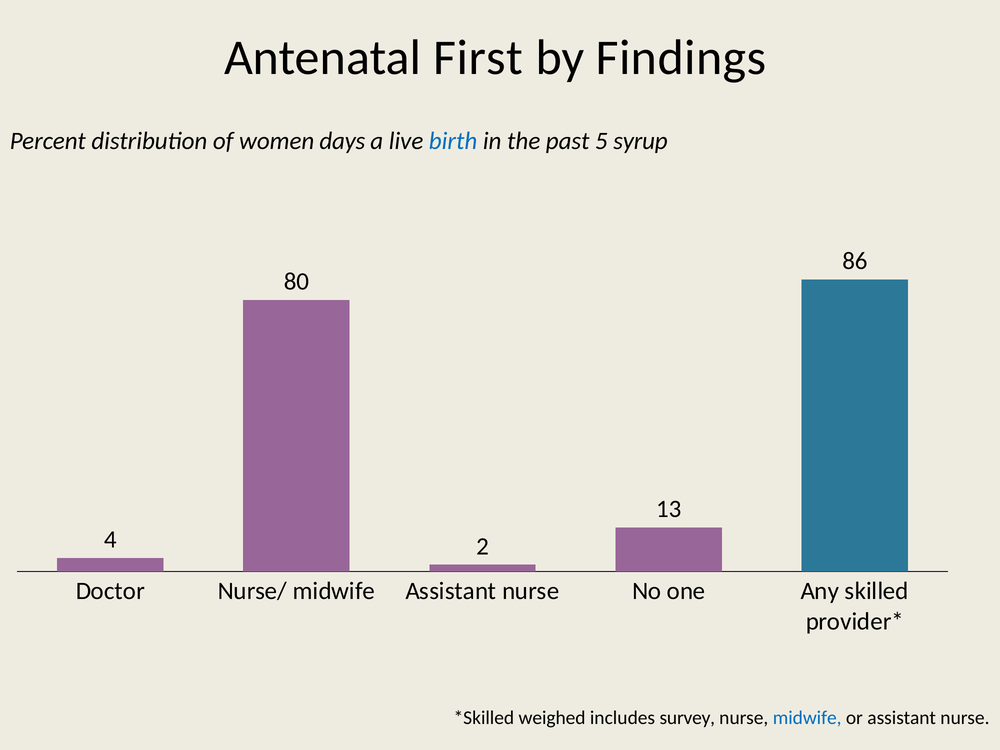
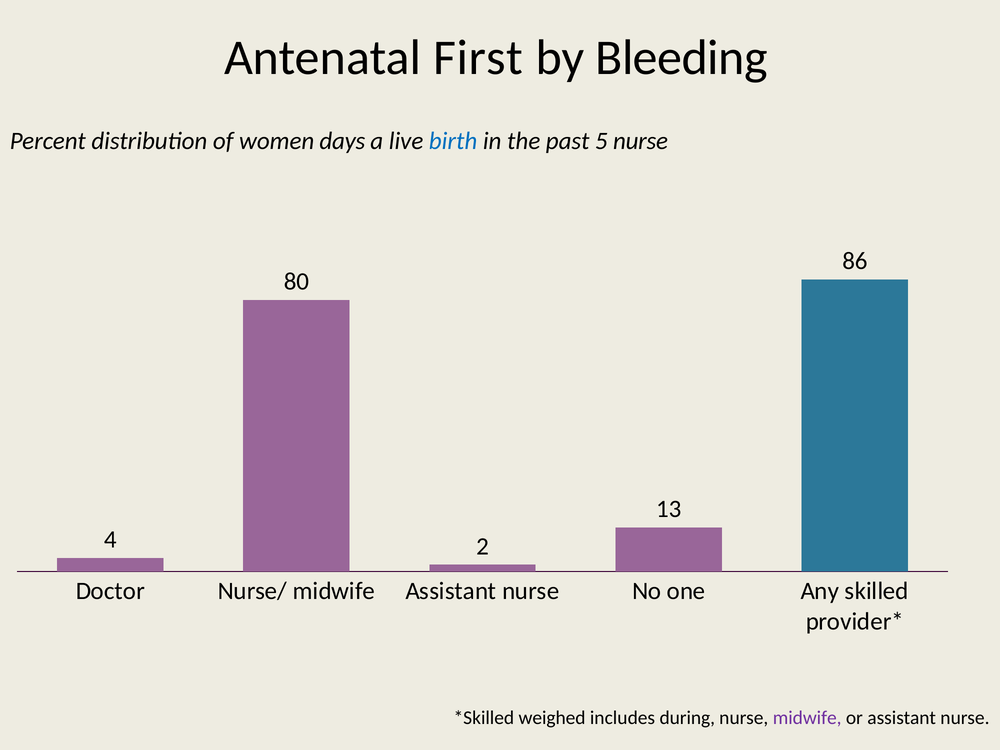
Findings: Findings -> Bleeding (682, 58)
5 syrup: syrup -> nurse (640, 141)
survey: survey -> during (687, 718)
midwife colour: blue -> purple (807, 718)
